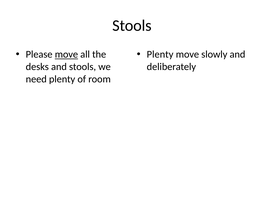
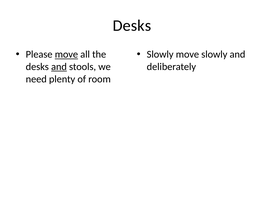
Stools: Stools -> Desks (132, 26)
Plenty: Plenty -> Slowly (160, 54)
and underline: none -> present (59, 67)
